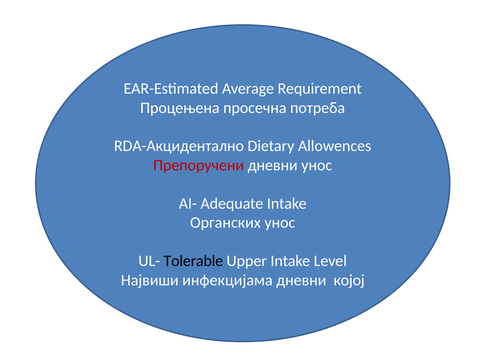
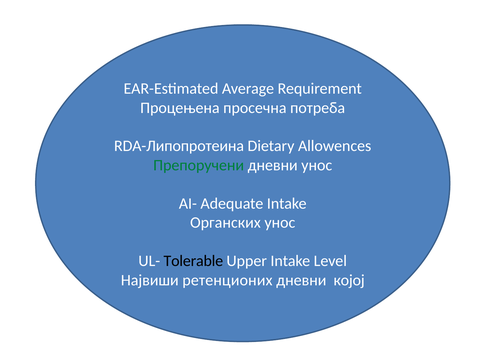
RDA-Акцидентално: RDA-Акцидентално -> RDA-Липопротеина (179, 146)
Препоручени colour: red -> green (199, 165)
инфекцијама: инфекцијама -> ретенционих (227, 280)
